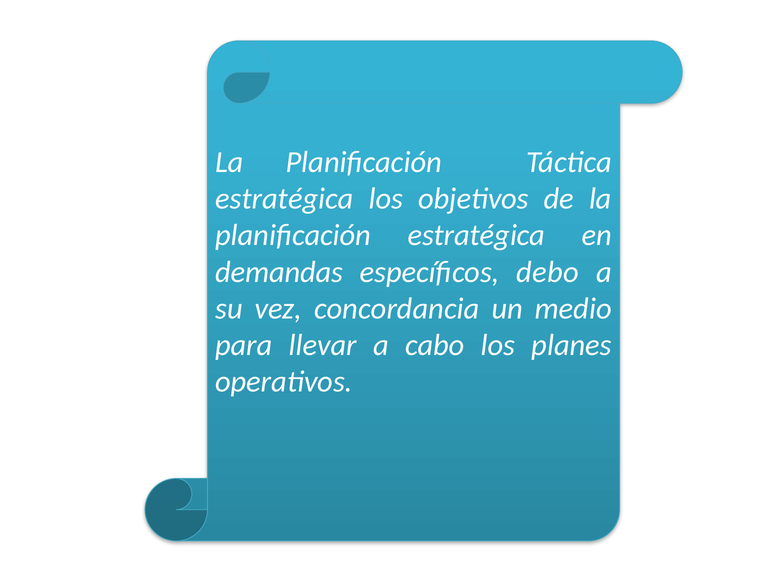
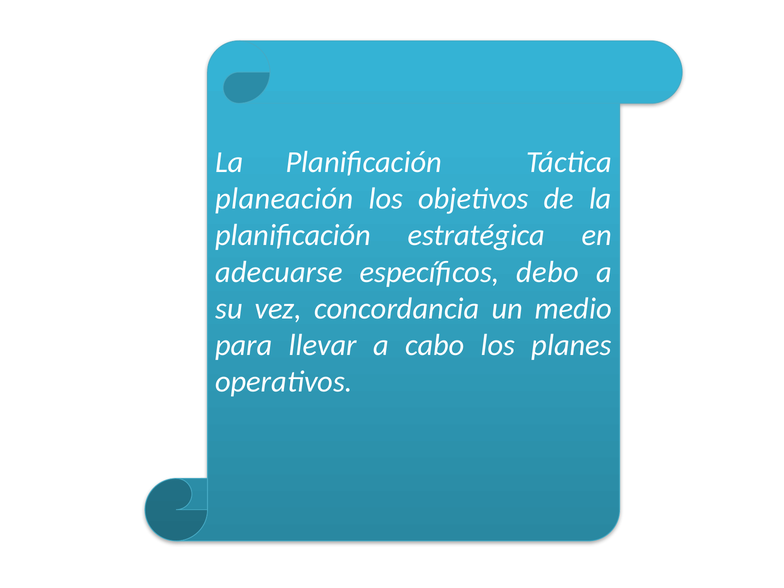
estratégica: estratégica -> planeación (284, 199)
demandas: demandas -> adecuarse (279, 272)
